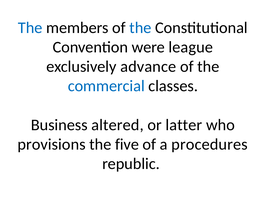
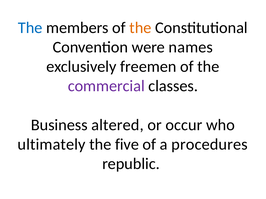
the colour: blue -> orange (140, 28)
league: league -> names (191, 47)
advance: advance -> freemen (148, 67)
commercial colour: blue -> purple (106, 86)
latter: latter -> occur (184, 125)
provisions: provisions -> ultimately (52, 145)
